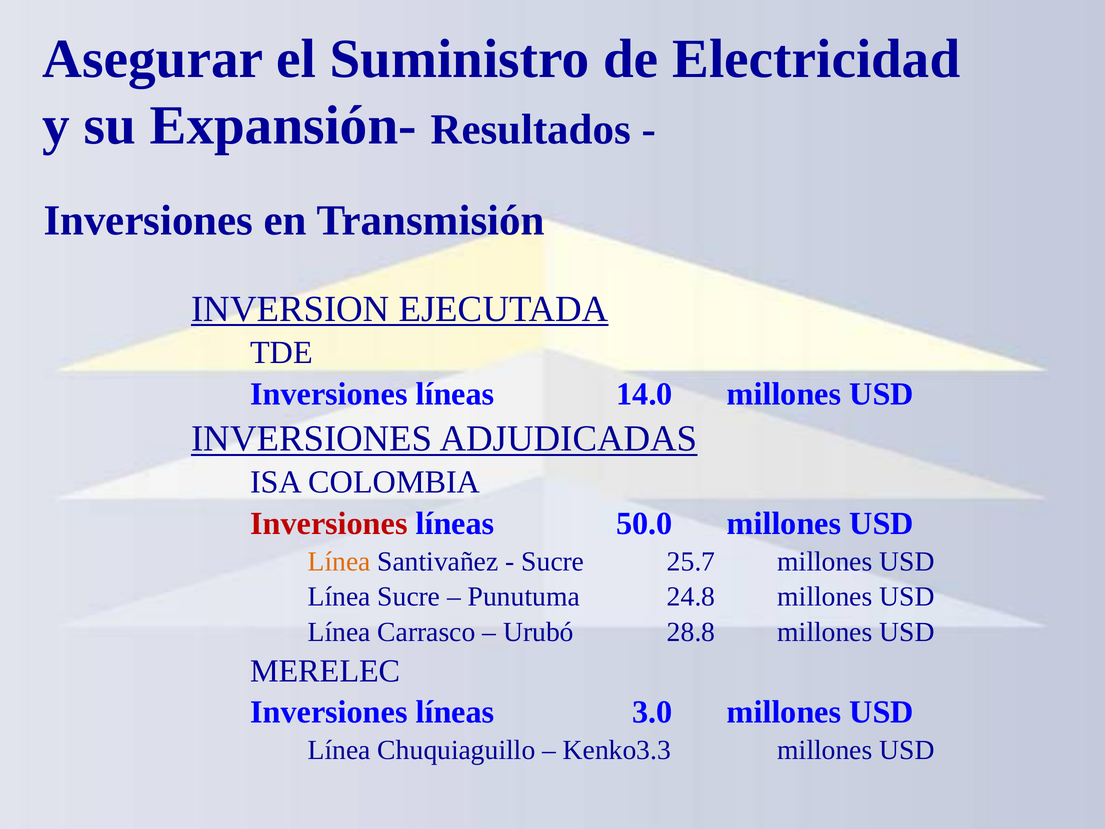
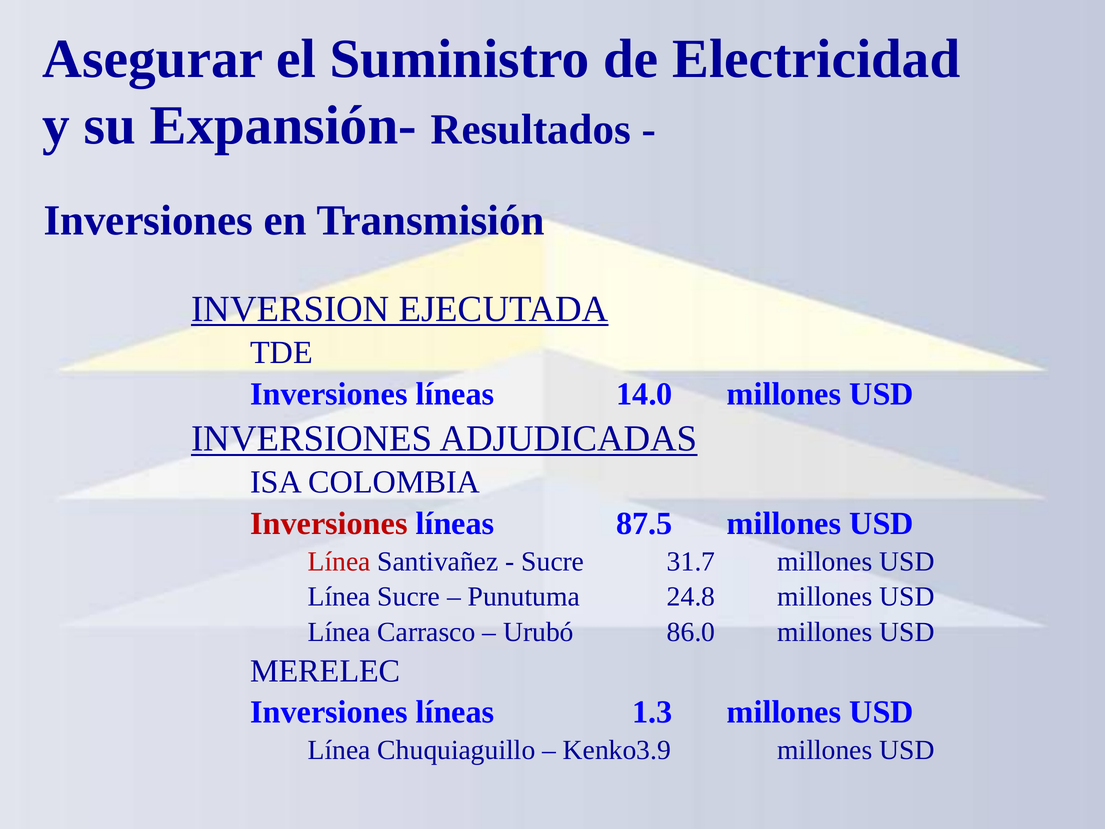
50.0: 50.0 -> 87.5 (644, 523)
Línea colour: orange -> red (339, 561)
25.7: 25.7 -> 31.7 (691, 561)
28.8: 28.8 -> 86.0 (691, 632)
3.0: 3.0 -> 1.3 (652, 712)
Kenko3.3: Kenko3.3 -> Kenko3.9 (617, 750)
